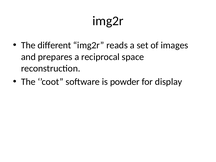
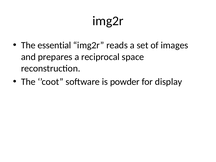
different: different -> essential (54, 45)
